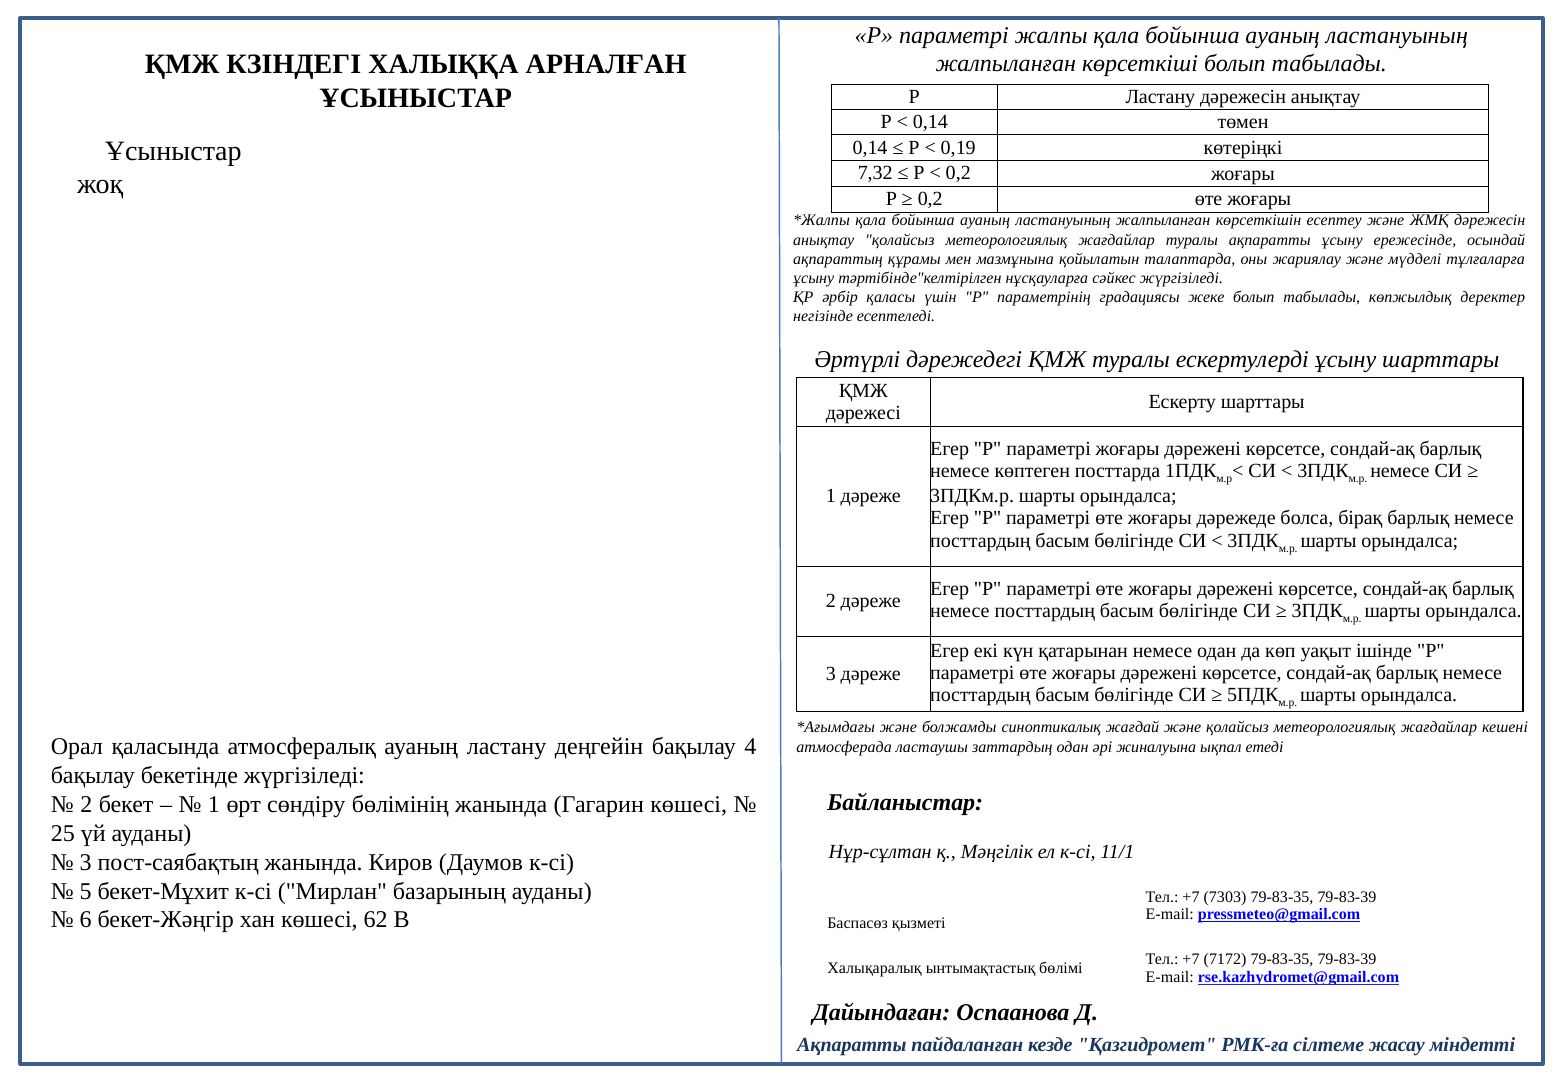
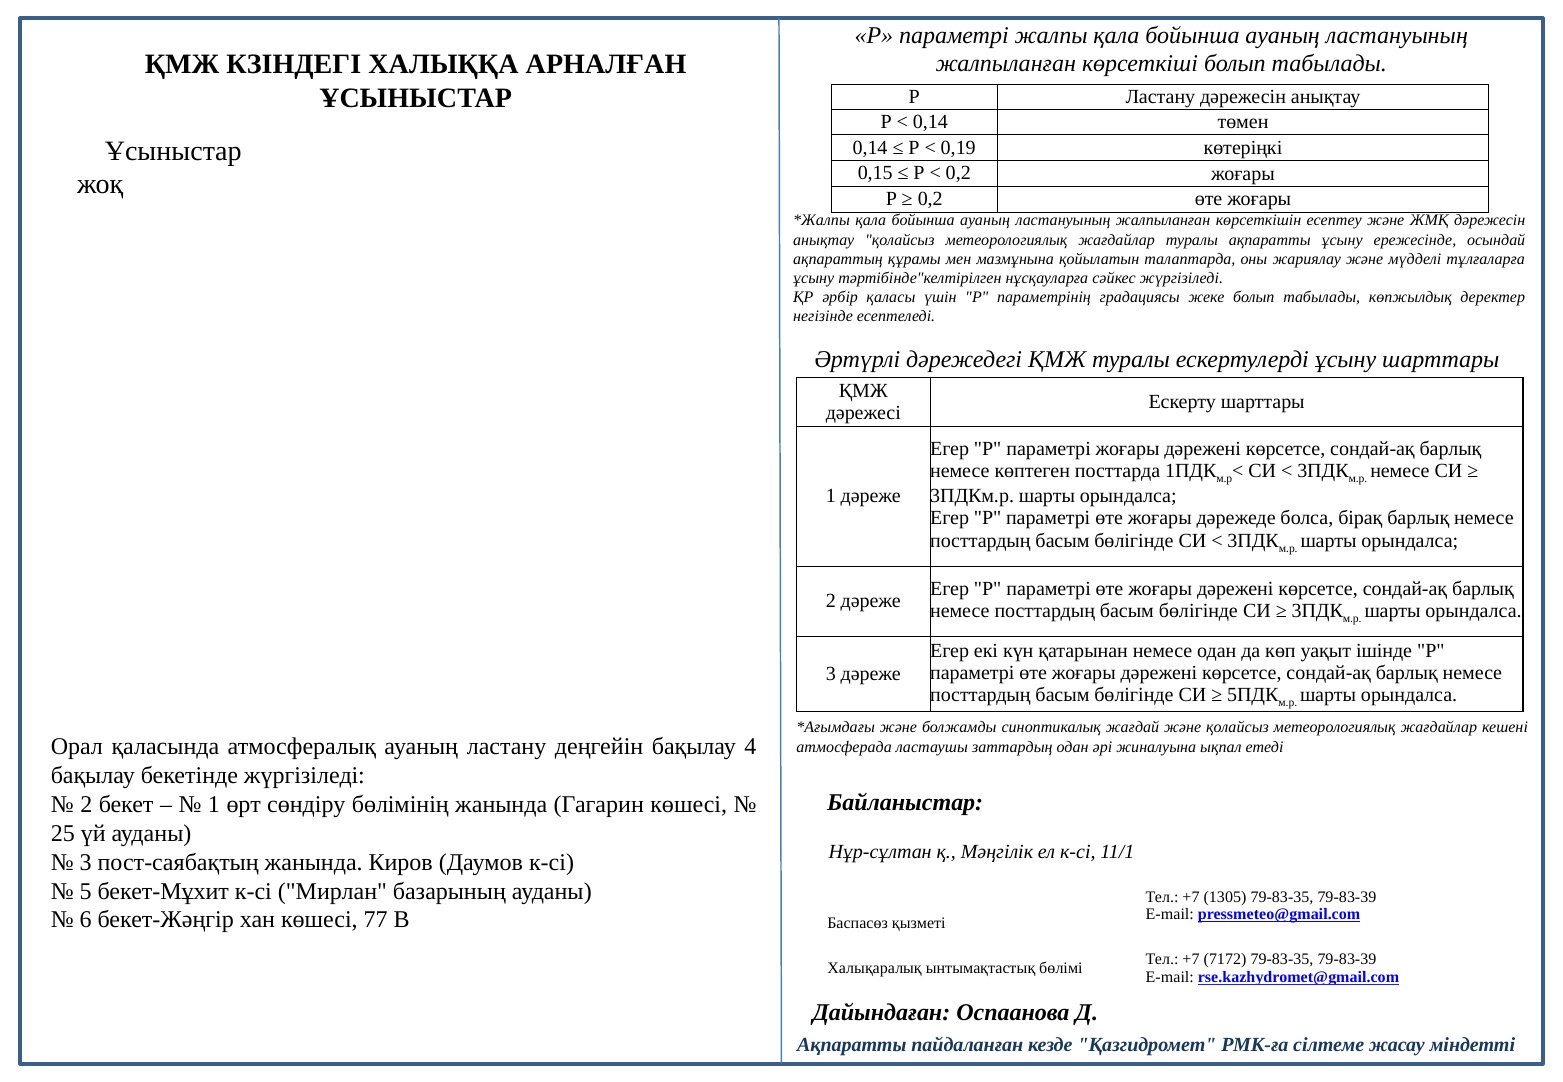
7,32: 7,32 -> 0,15 (875, 173)
7303: 7303 -> 1305 (1225, 897)
62: 62 -> 77 (376, 920)
